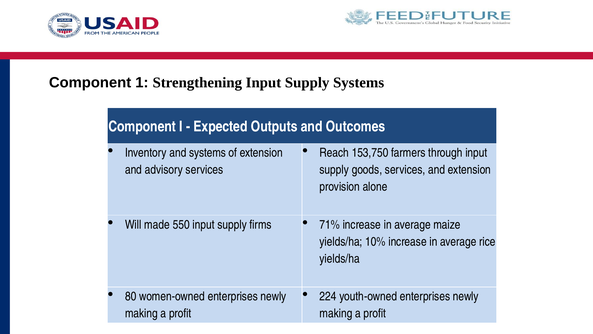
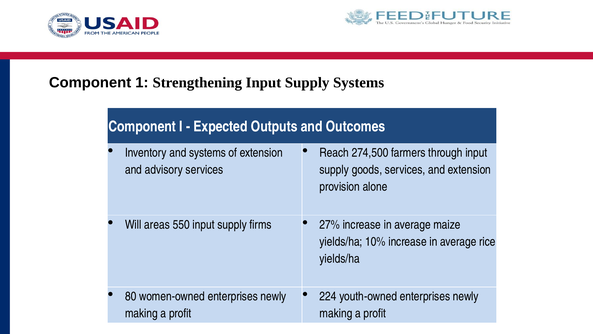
153,750: 153,750 -> 274,500 (370, 153)
made: made -> areas (157, 224)
71%: 71% -> 27% (330, 224)
